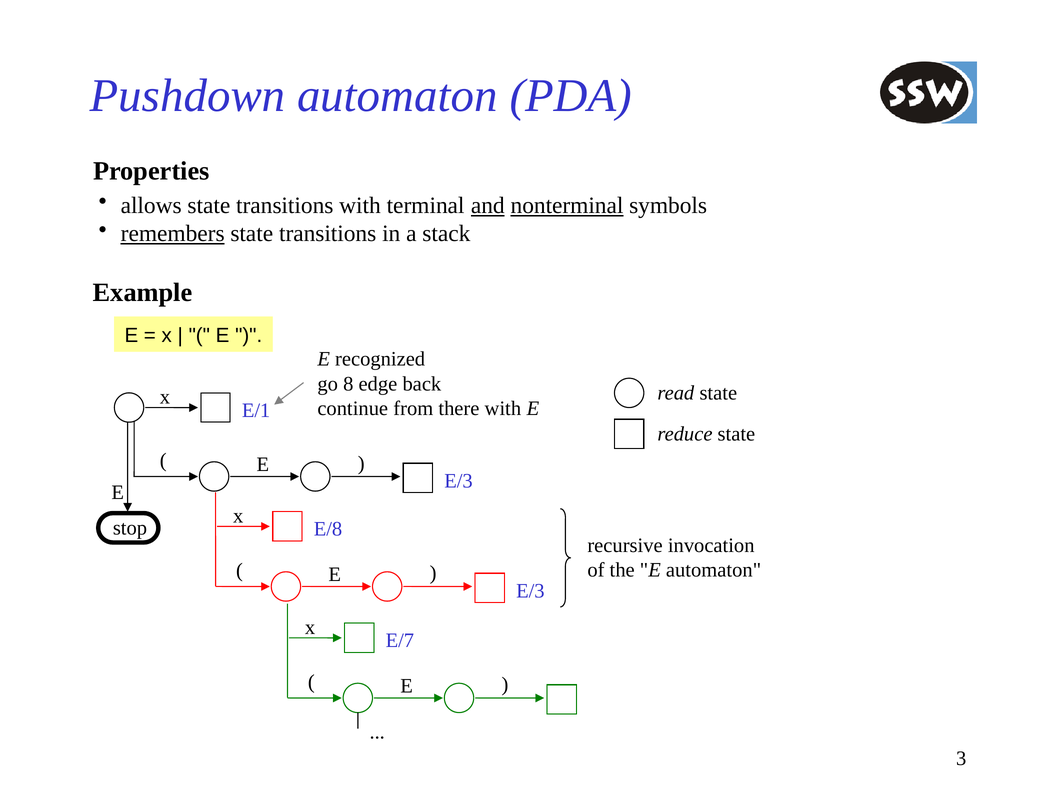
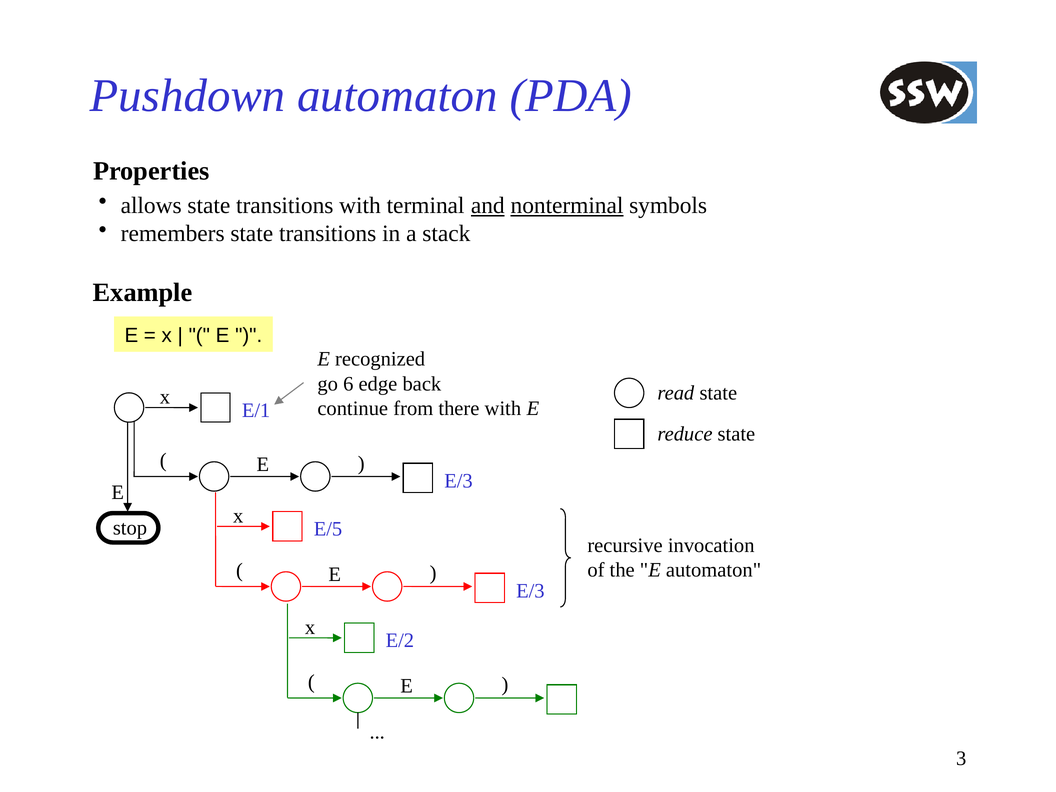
remembers underline: present -> none (173, 234)
8: 8 -> 6 (348, 384)
E/8: E/8 -> E/5 (328, 529)
E/7: E/7 -> E/2 (400, 641)
